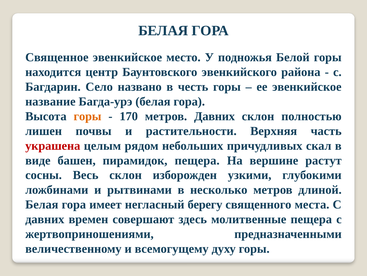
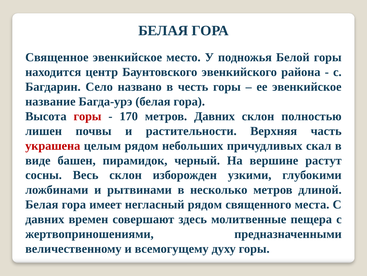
горы colour: orange -> red (88, 116)
пирамидок пещера: пещера -> черный (197, 160)
негласный берегу: берегу -> рядом (205, 204)
